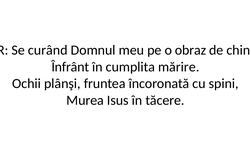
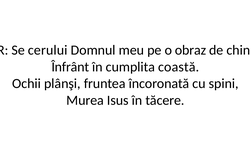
curând: curând -> cerului (48, 50)
mărire: mărire -> coastă (179, 67)
